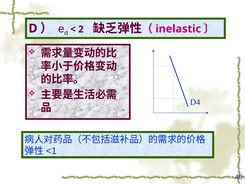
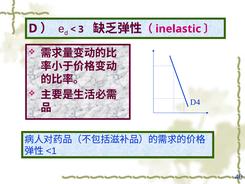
2: 2 -> 3 (81, 29)
